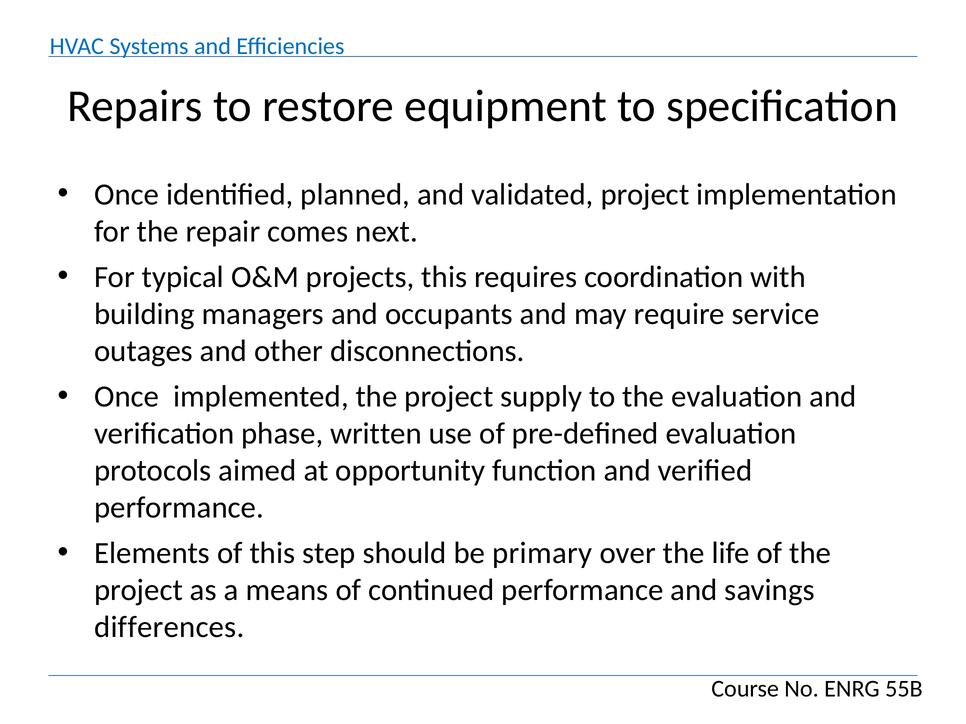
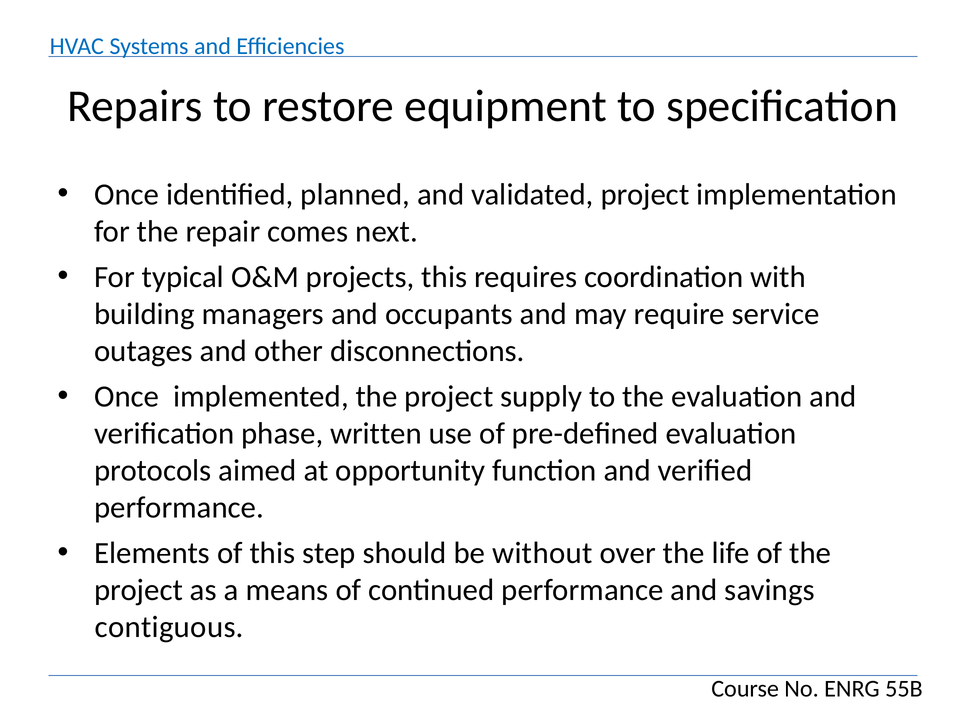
primary: primary -> without (542, 553)
differences: differences -> contiguous (169, 627)
